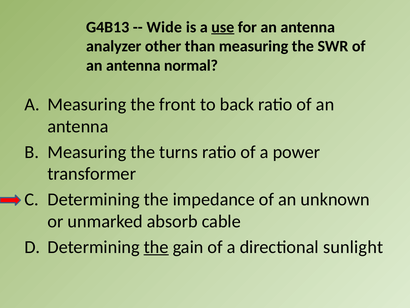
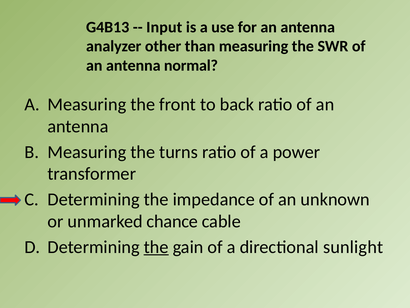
Wide: Wide -> Input (164, 27)
use underline: present -> none (223, 27)
absorb: absorb -> chance (172, 221)
